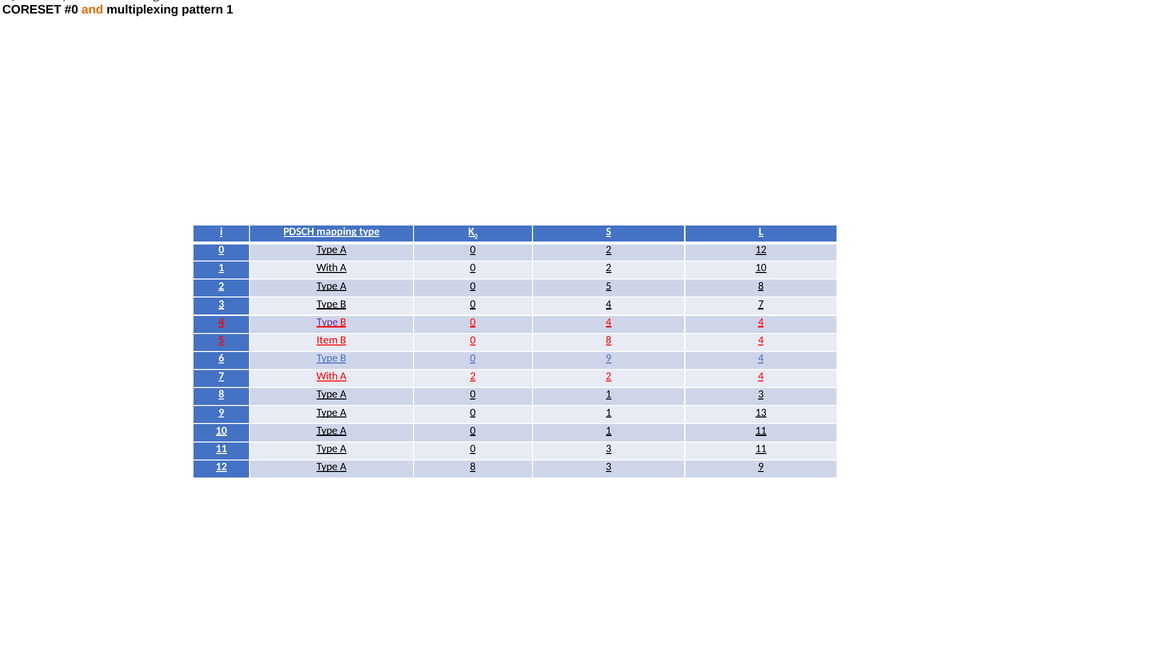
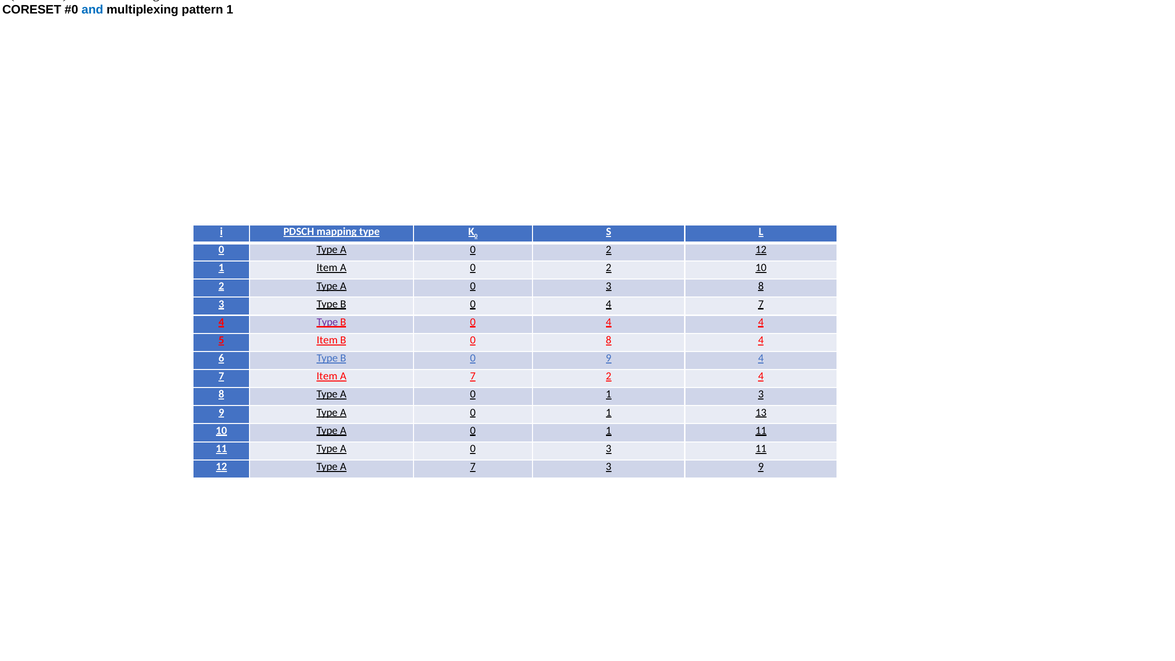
and colour: orange -> blue (92, 10)
1 With: With -> Item (327, 268)
5: 5 -> 3 (609, 286)
7 With: With -> Item (327, 376)
2: 2 -> 7 (473, 376)
Type A 8: 8 -> 7 (473, 467)
